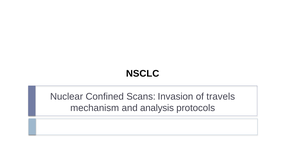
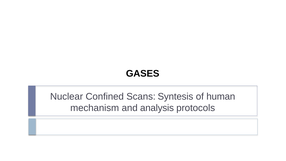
NSCLC: NSCLC -> GASES (143, 74)
Invasion: Invasion -> Syntesis (175, 96)
travels: travels -> human (221, 96)
